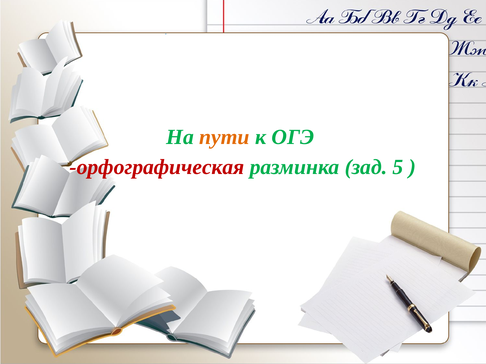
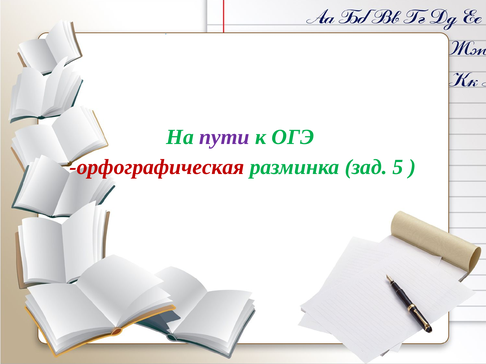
пути colour: orange -> purple (224, 137)
